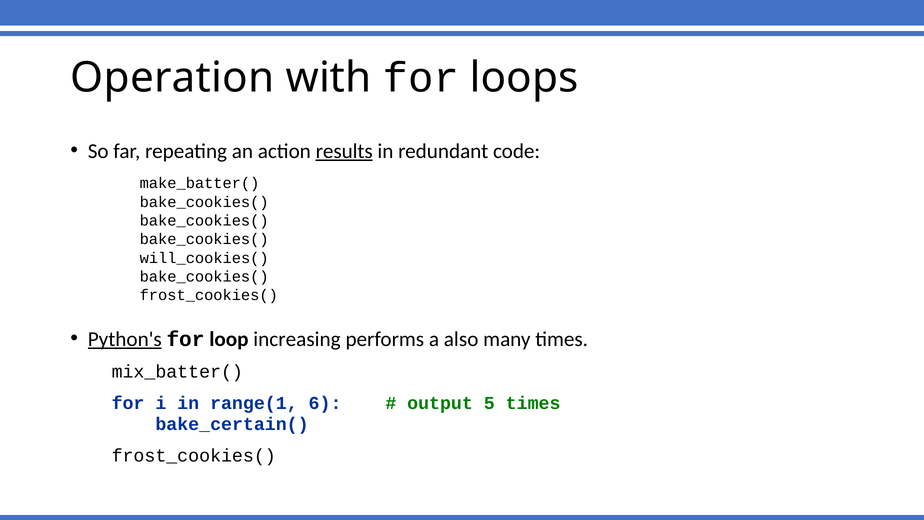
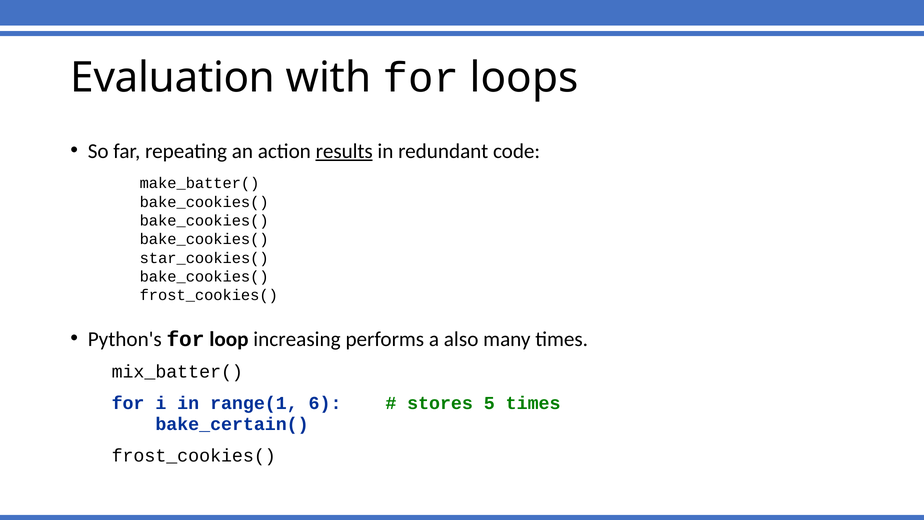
Operation: Operation -> Evaluation (173, 78)
will_cookies(: will_cookies( -> star_cookies( (204, 258)
Python's underline: present -> none (125, 339)
output: output -> stores (440, 403)
